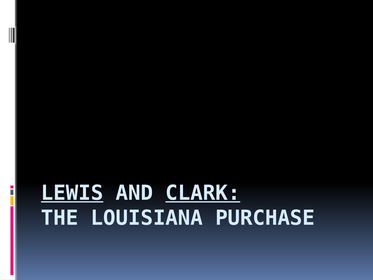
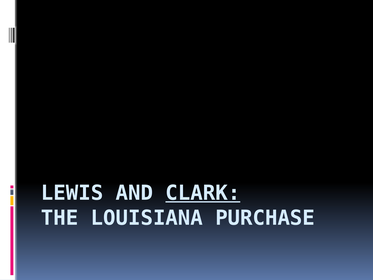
LEWIS underline: present -> none (72, 193)
